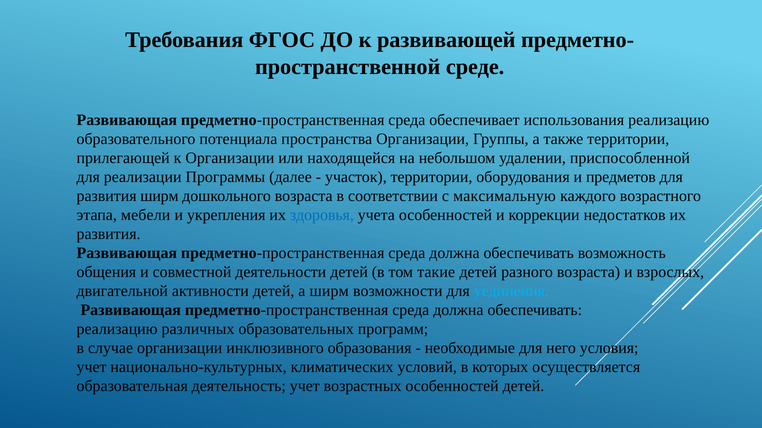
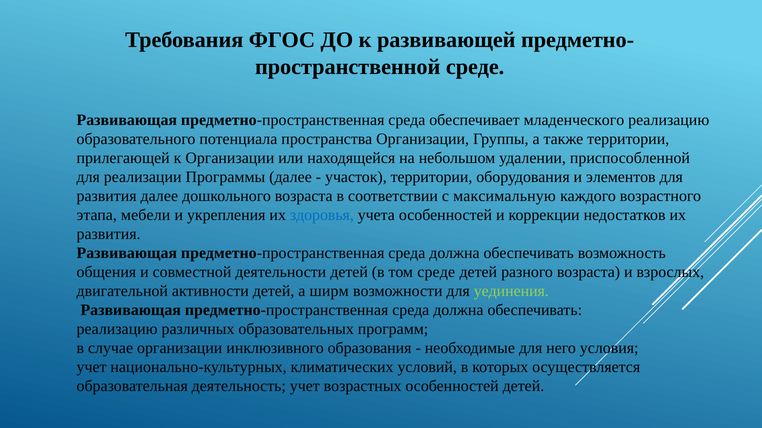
использования: использования -> младенческого (574, 120)
предметов: предметов -> элементов (621, 177)
развития ширм: ширм -> далее (159, 196)
том такие: такие -> среде (436, 272)
уединения colour: light blue -> light green (511, 291)
